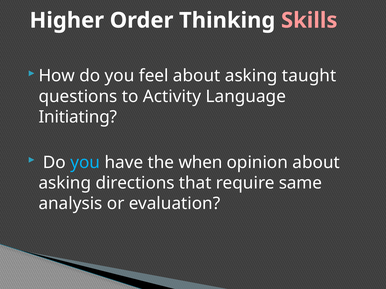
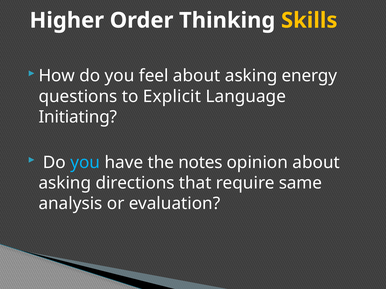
Skills colour: pink -> yellow (309, 20)
taught: taught -> energy (309, 76)
Activity: Activity -> Explicit (172, 97)
when: when -> notes (200, 163)
